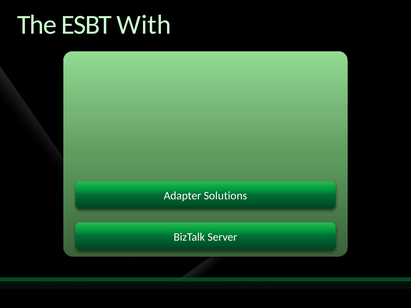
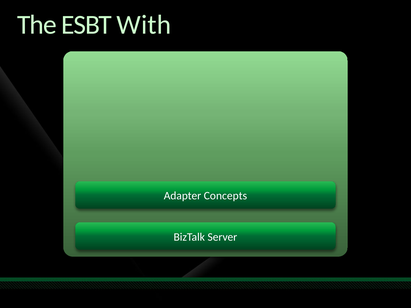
Solutions: Solutions -> Concepts (225, 196)
